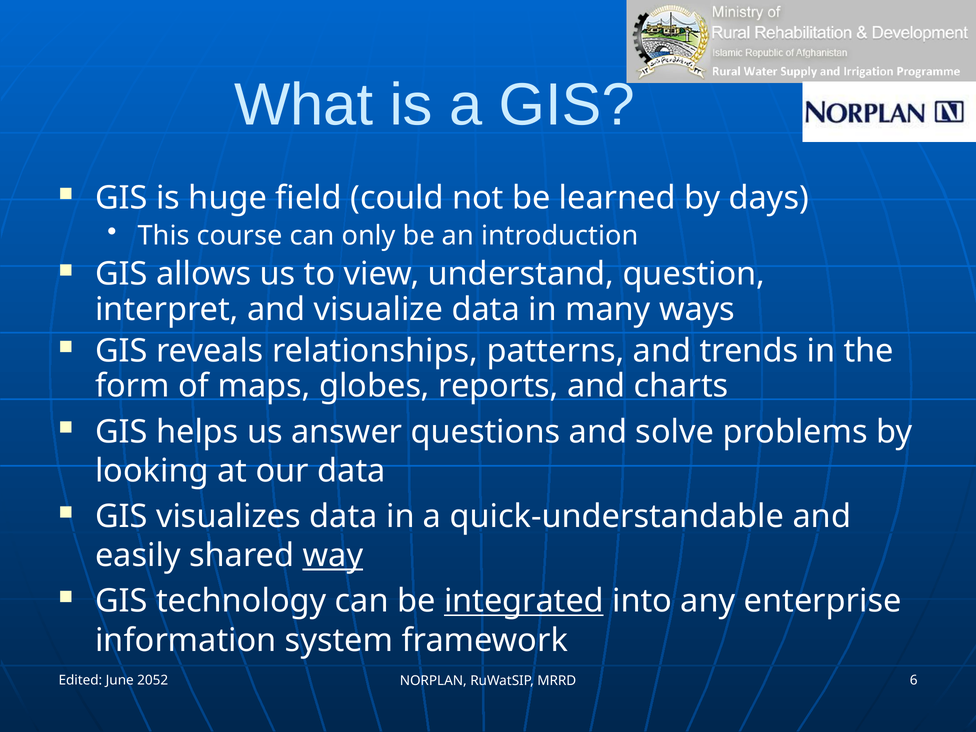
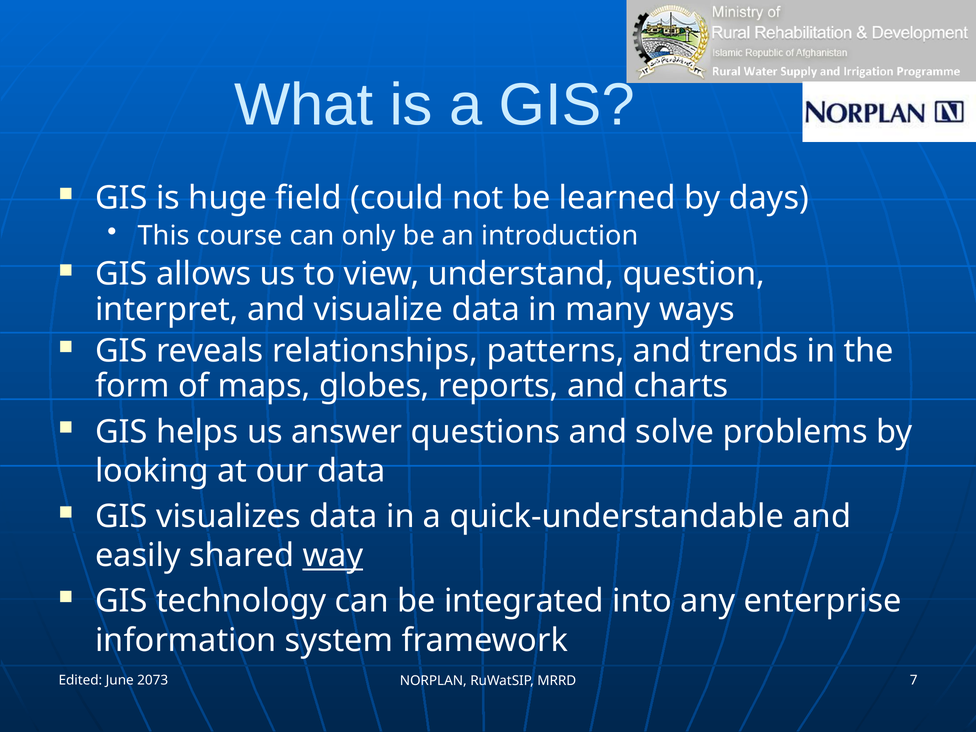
integrated underline: present -> none (524, 601)
2052: 2052 -> 2073 (153, 680)
6: 6 -> 7 (914, 680)
